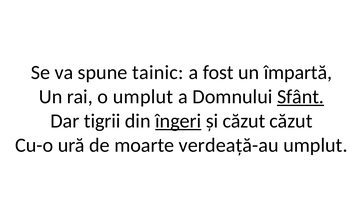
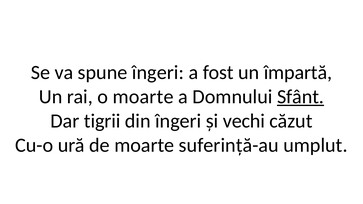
spune tainic: tainic -> îngeri (158, 73)
o umplut: umplut -> moarte (143, 97)
îngeri underline: present -> none (178, 121)
și căzut: căzut -> vechi (244, 121)
verdeață-au: verdeață-au -> suferință-au (229, 145)
